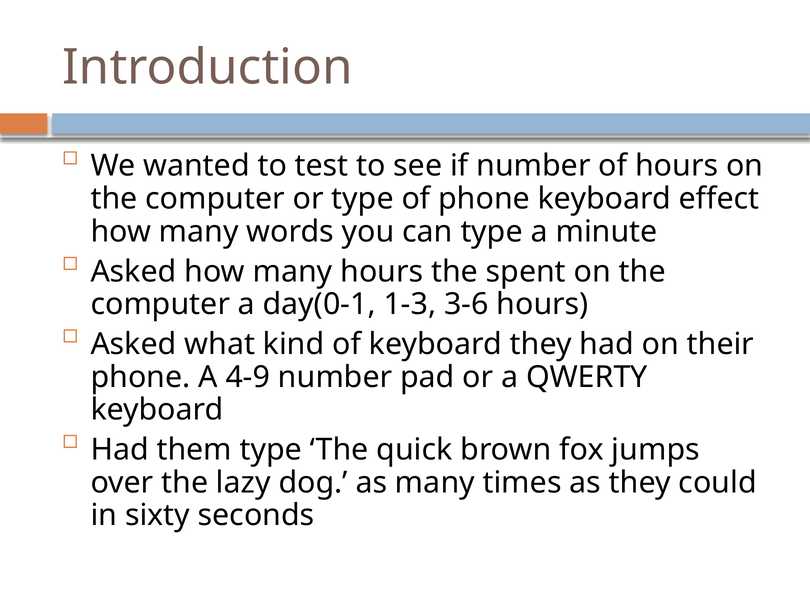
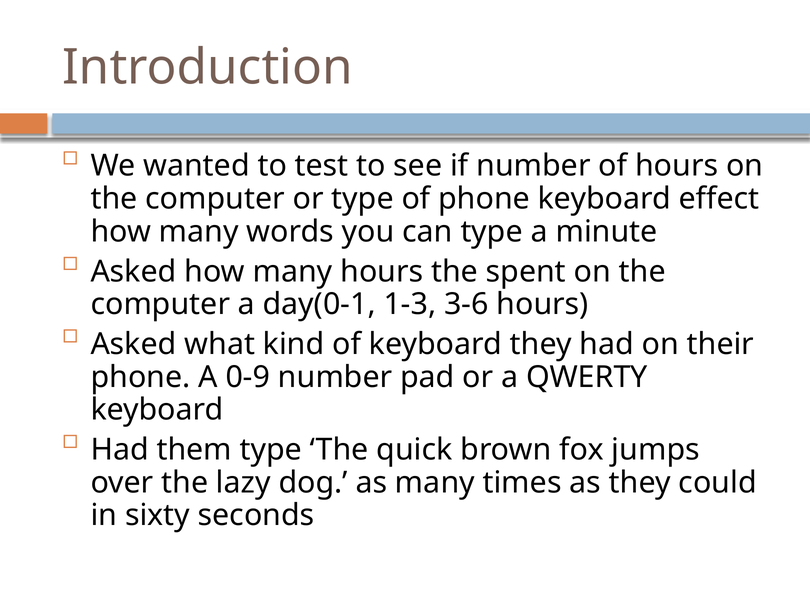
4-9: 4-9 -> 0-9 (248, 377)
